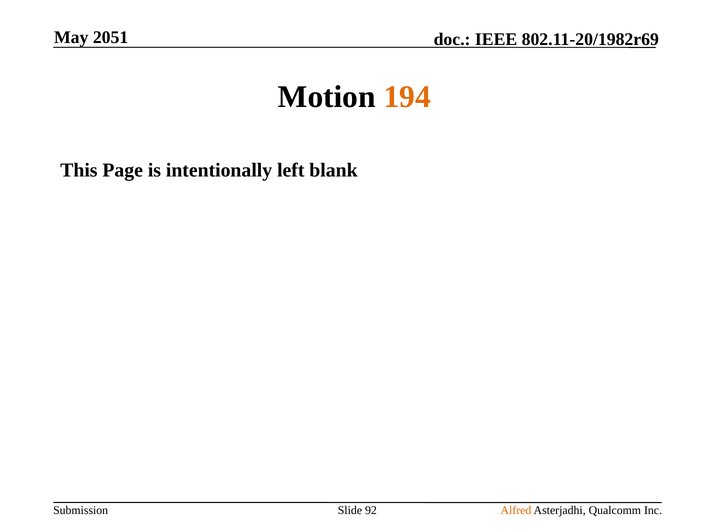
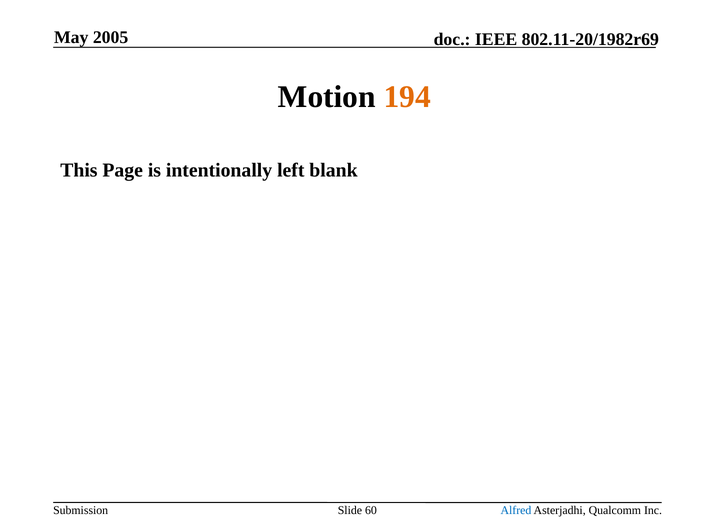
2051: 2051 -> 2005 (111, 38)
92: 92 -> 60 (371, 510)
Alfred colour: orange -> blue (516, 510)
